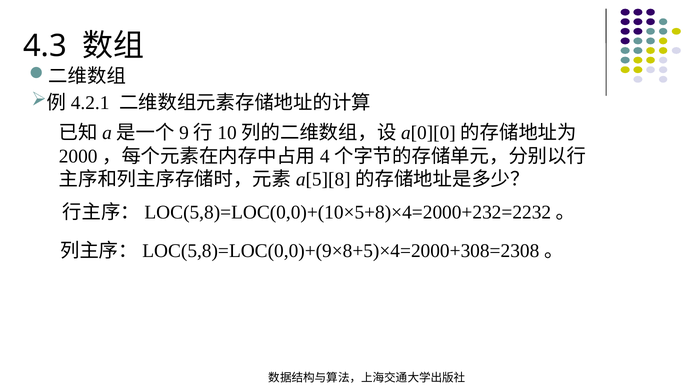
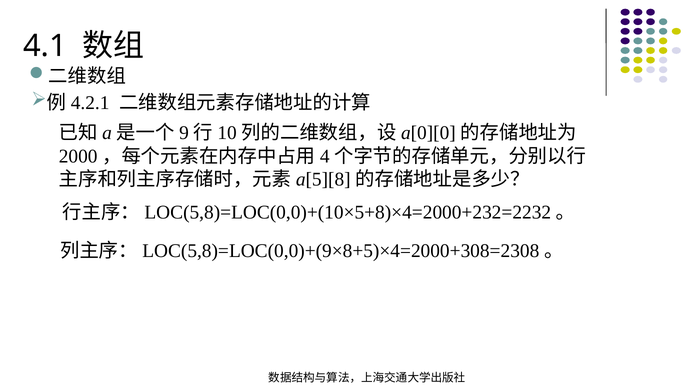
4.3: 4.3 -> 4.1 (45, 46)
